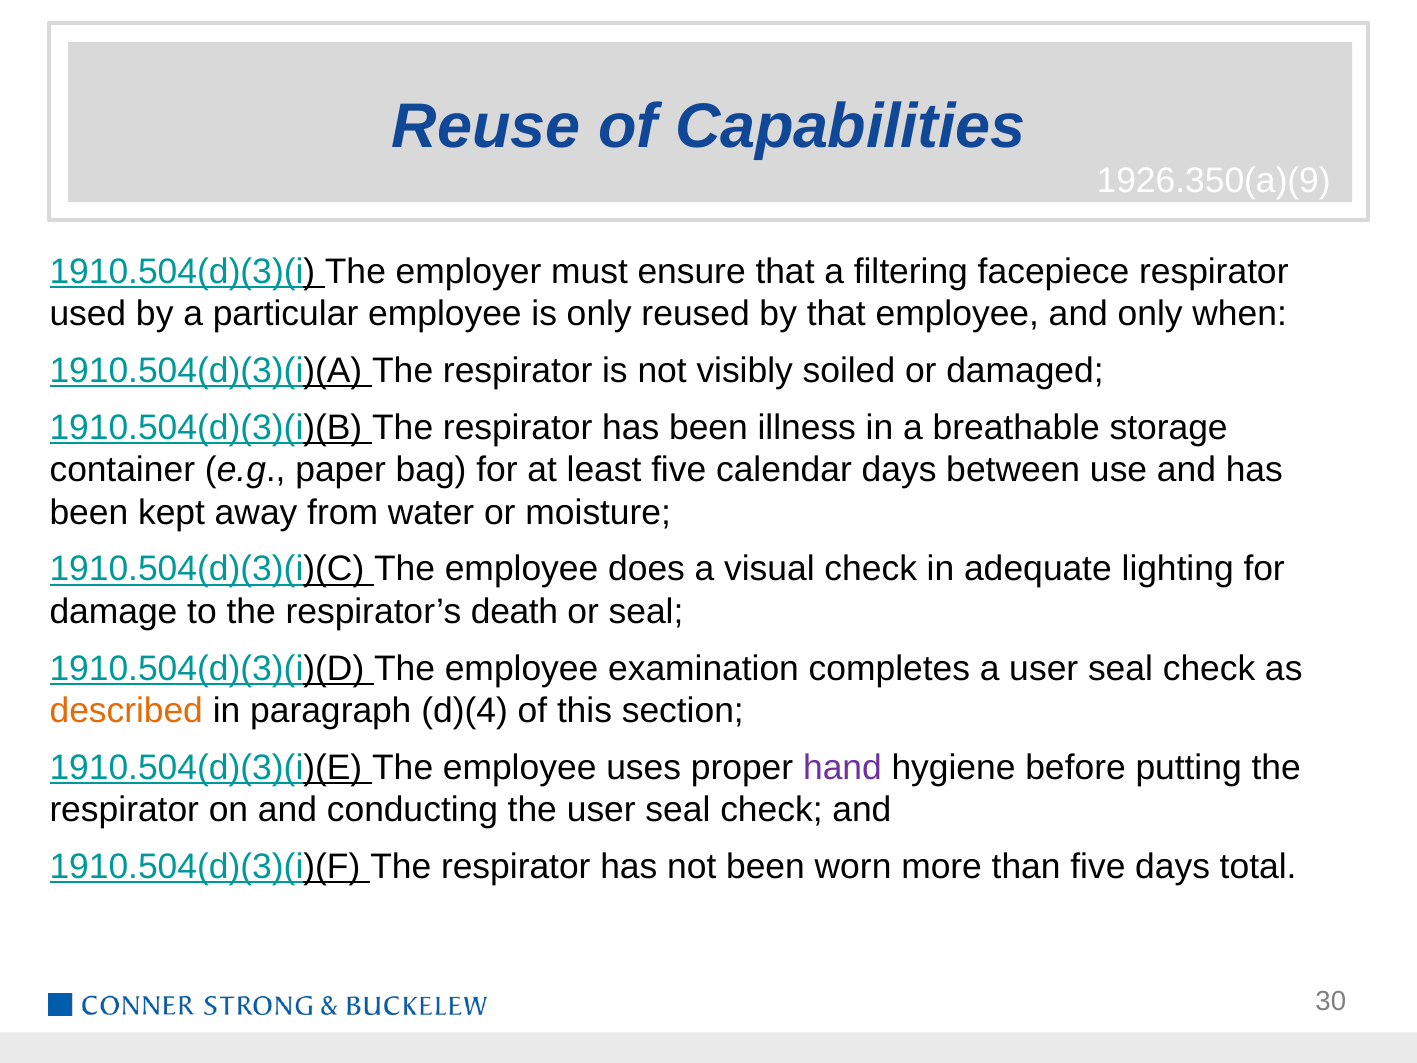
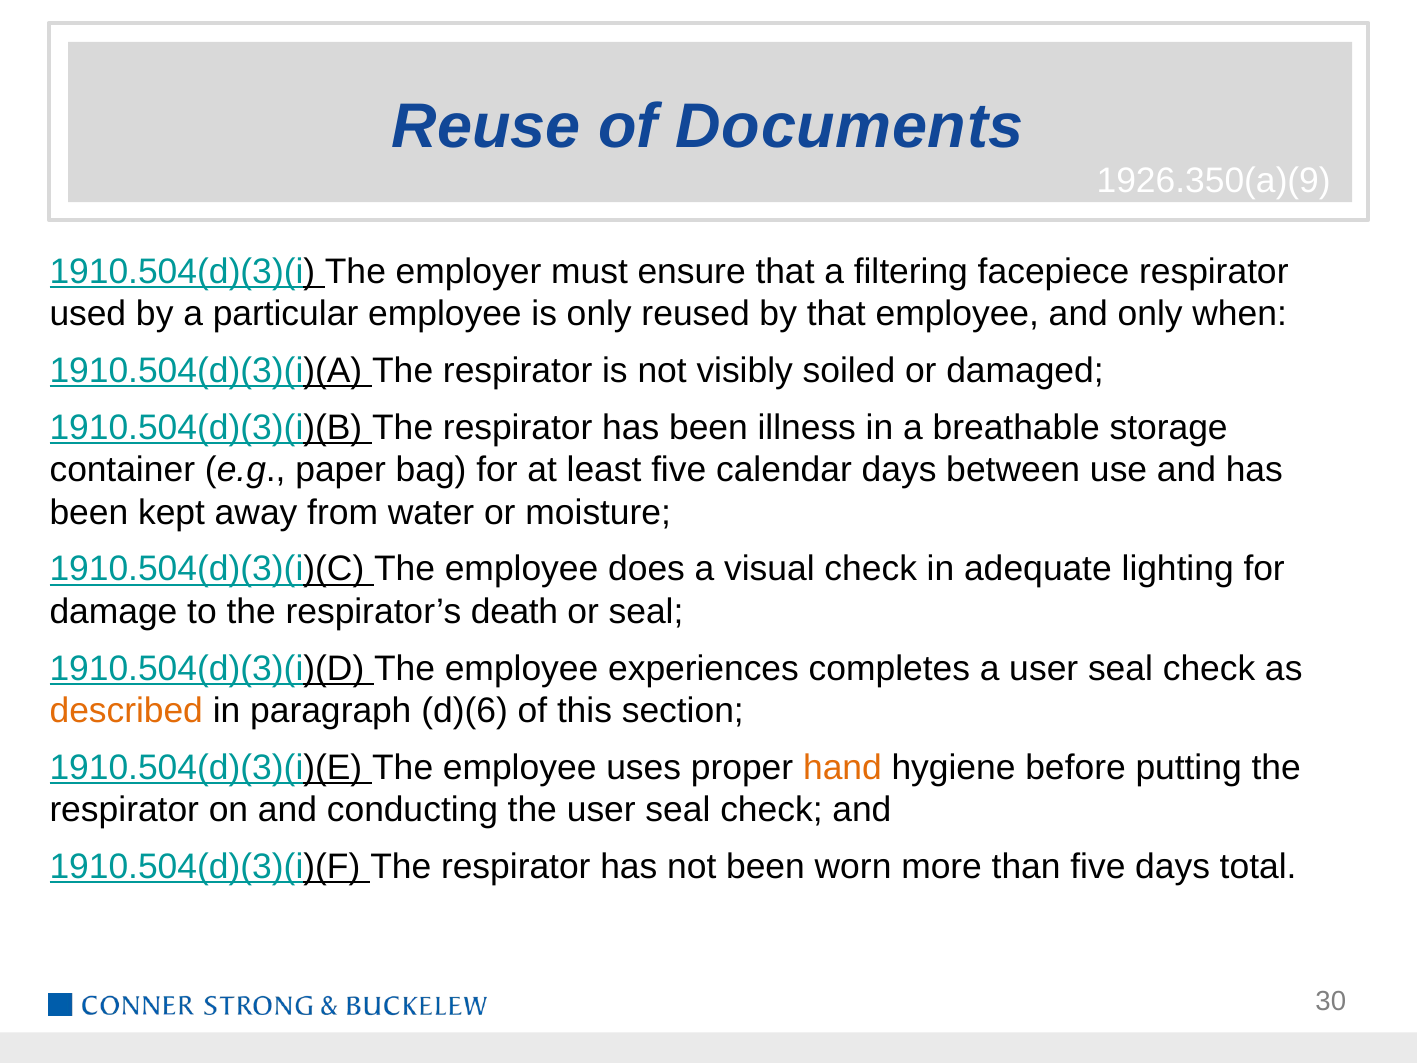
Capabilities: Capabilities -> Documents (850, 126)
examination: examination -> experiences (704, 668)
d)(4: d)(4 -> d)(6 (465, 711)
hand colour: purple -> orange (842, 767)
